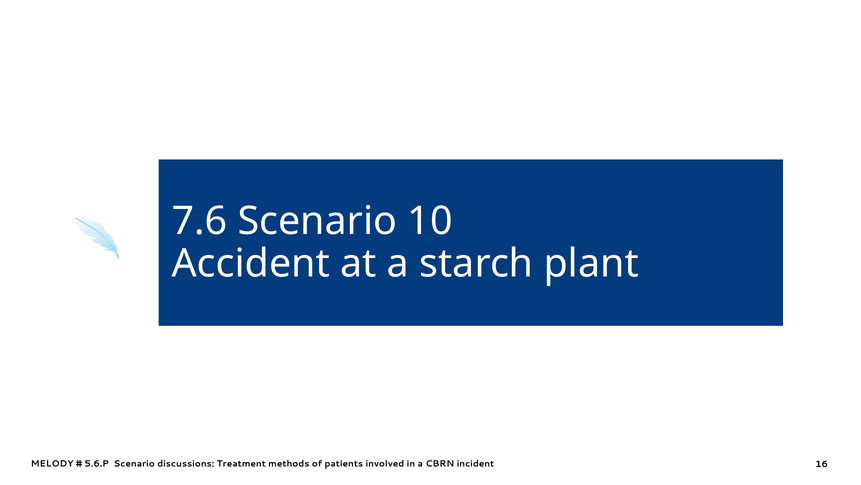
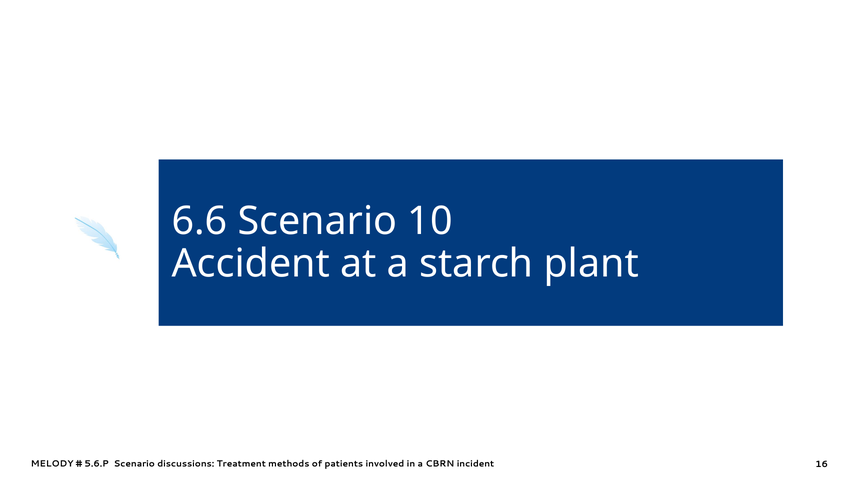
7.6: 7.6 -> 6.6 (199, 221)
